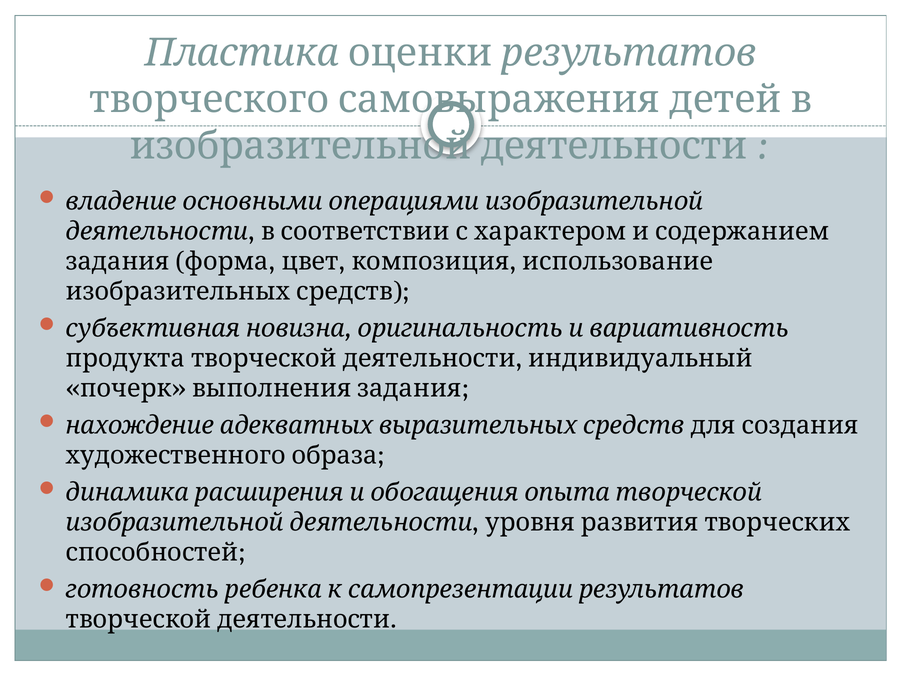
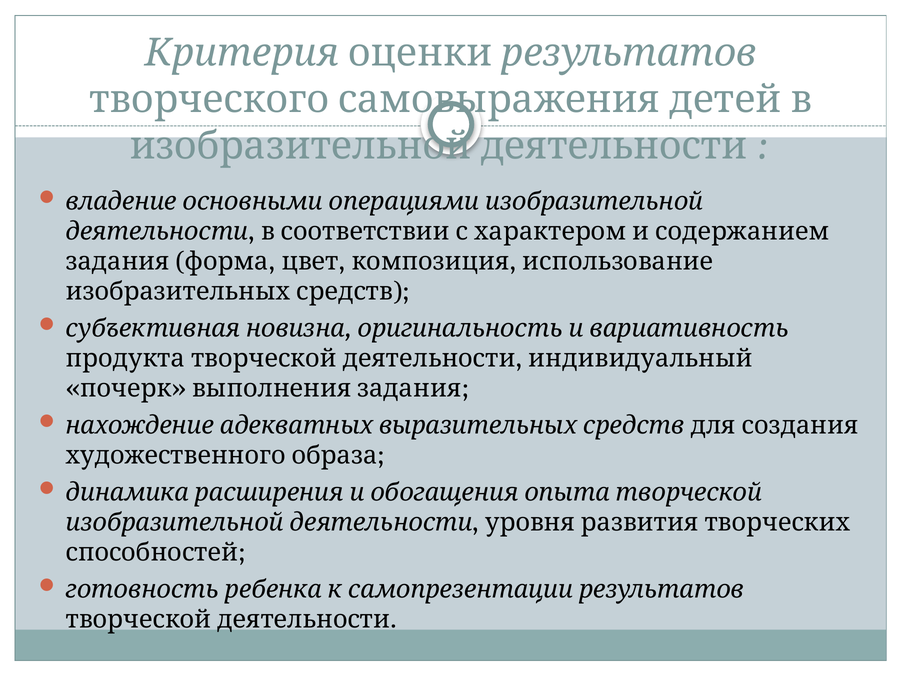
Пластика: Пластика -> Критерия (242, 53)
